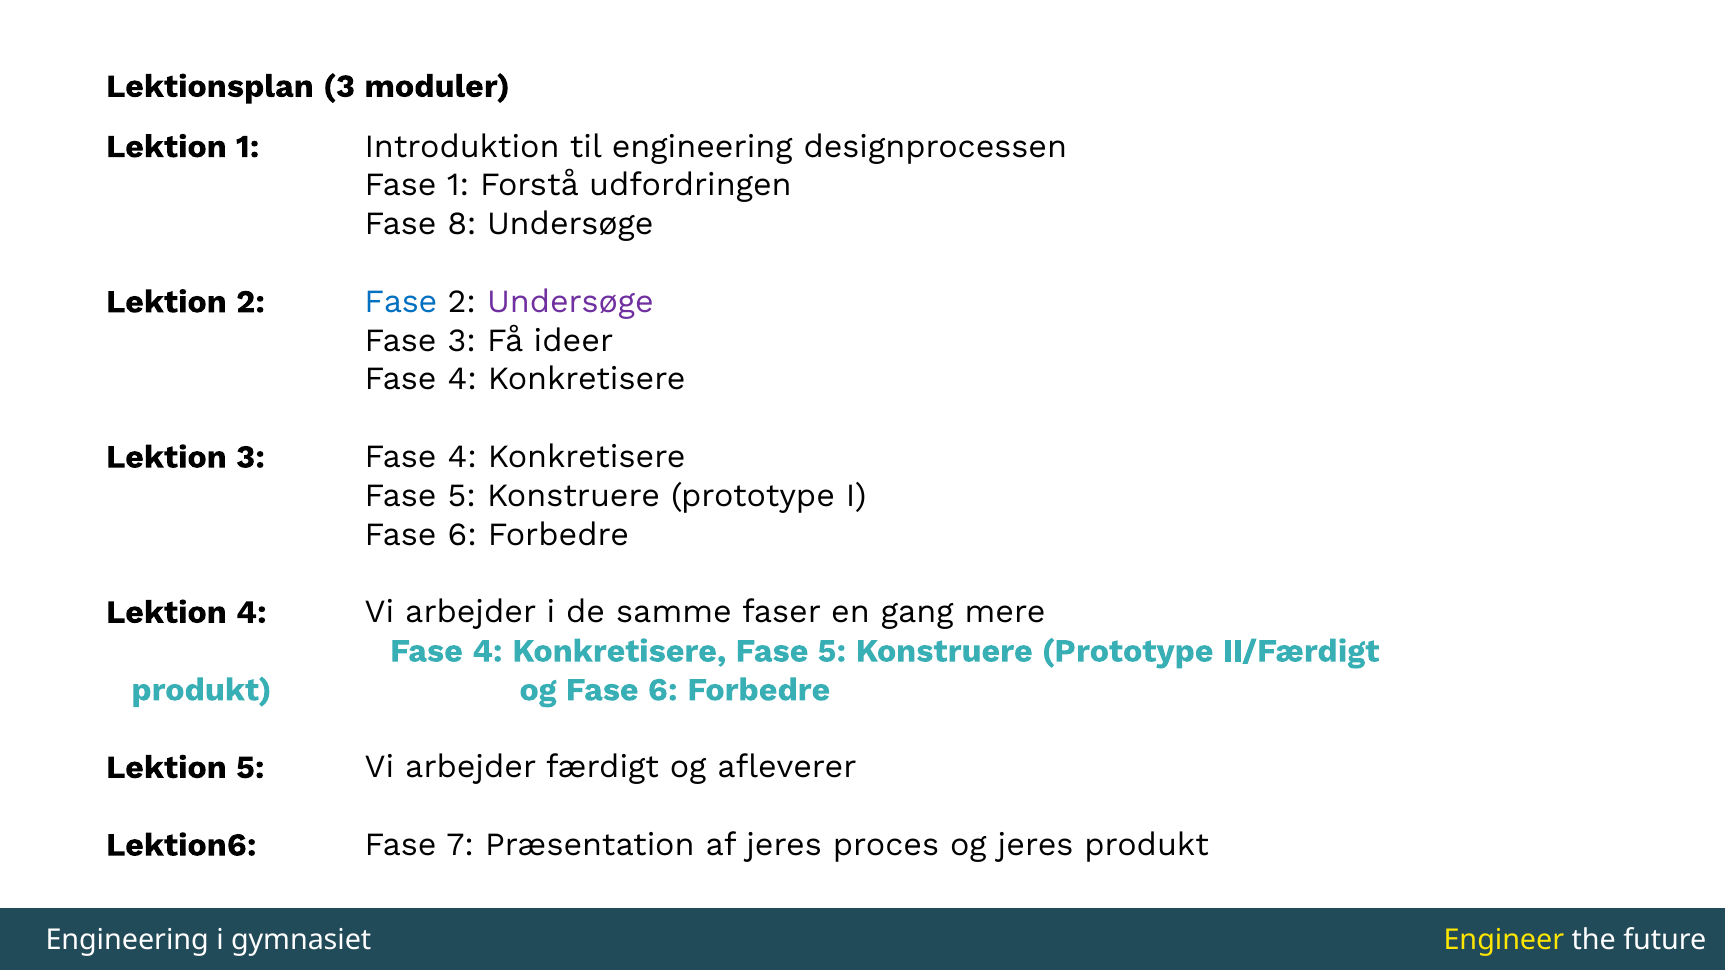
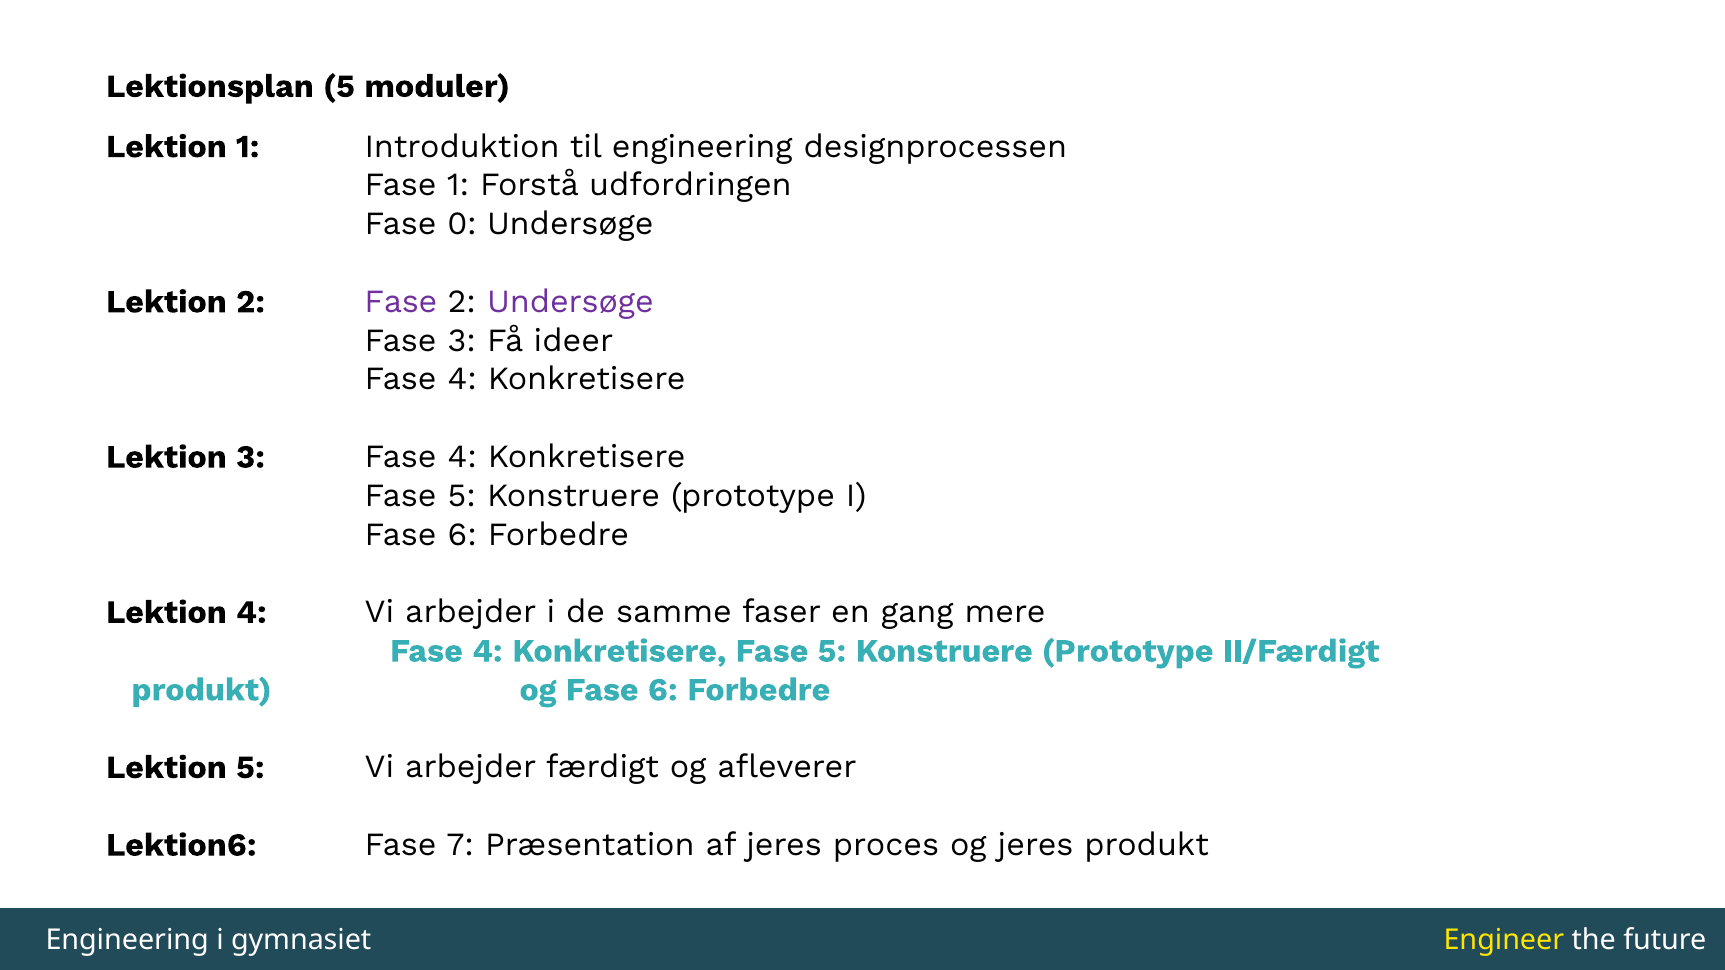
Lektionsplan 3: 3 -> 5 (339, 86)
8: 8 -> 0 (462, 224)
Fase colour: blue -> purple (401, 302)
